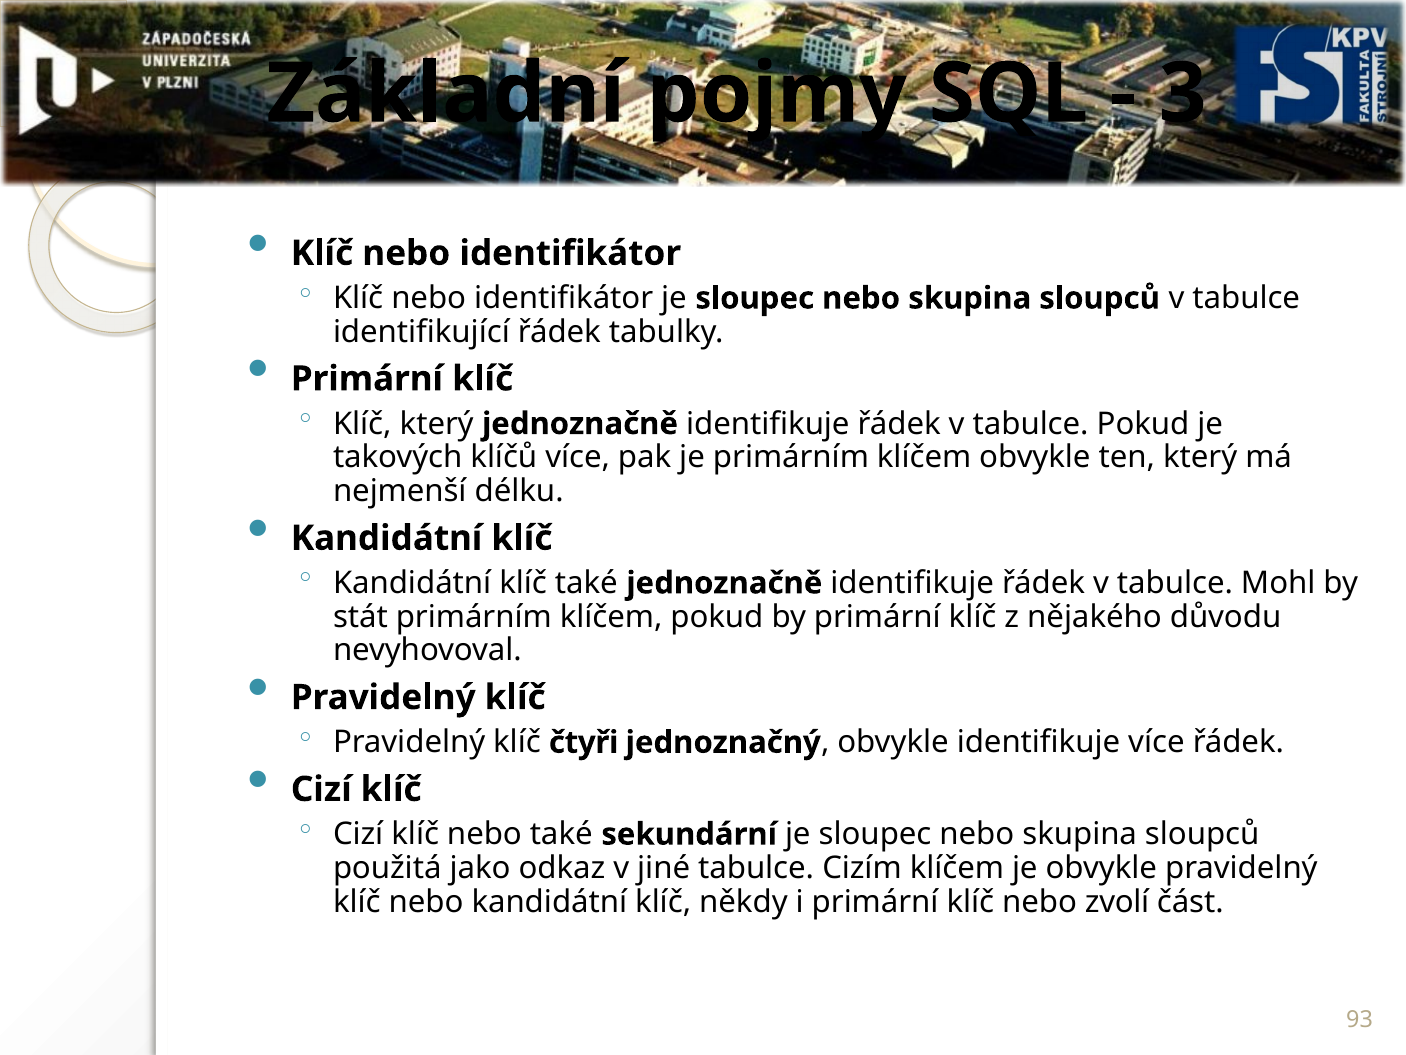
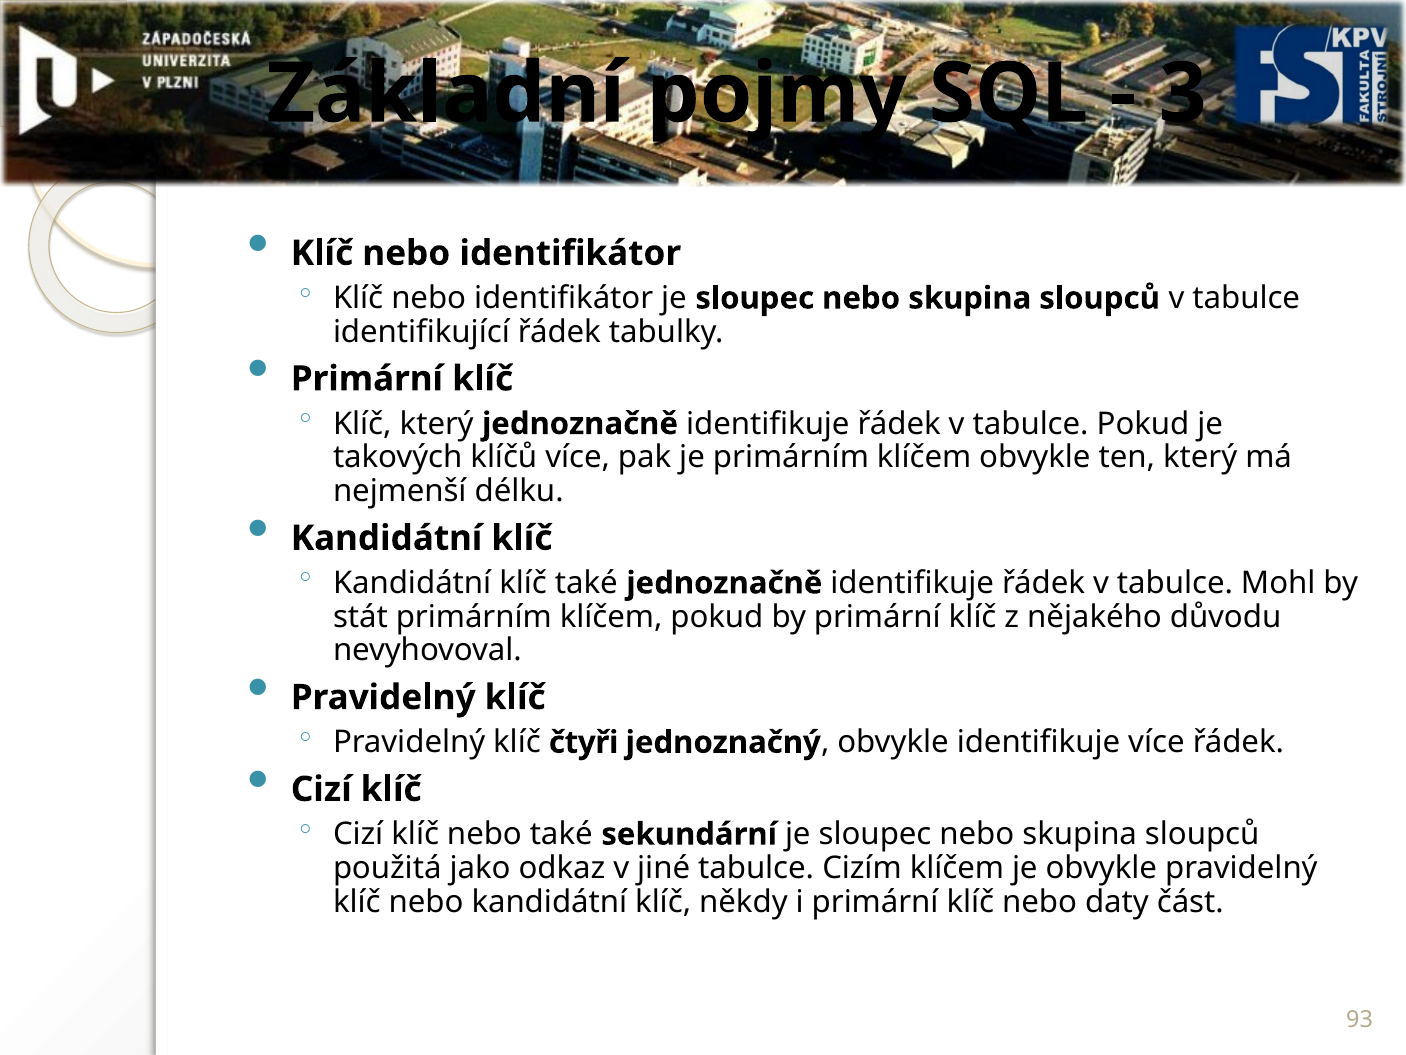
zvolí: zvolí -> daty (1117, 901)
